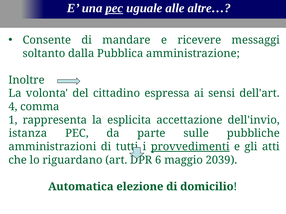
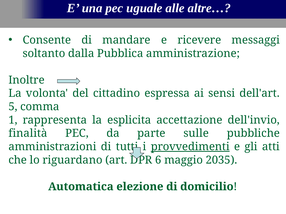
pec underline: present -> none (114, 8)
4: 4 -> 5 (13, 107)
istanza: istanza -> finalità (28, 134)
2039: 2039 -> 2035 (221, 160)
